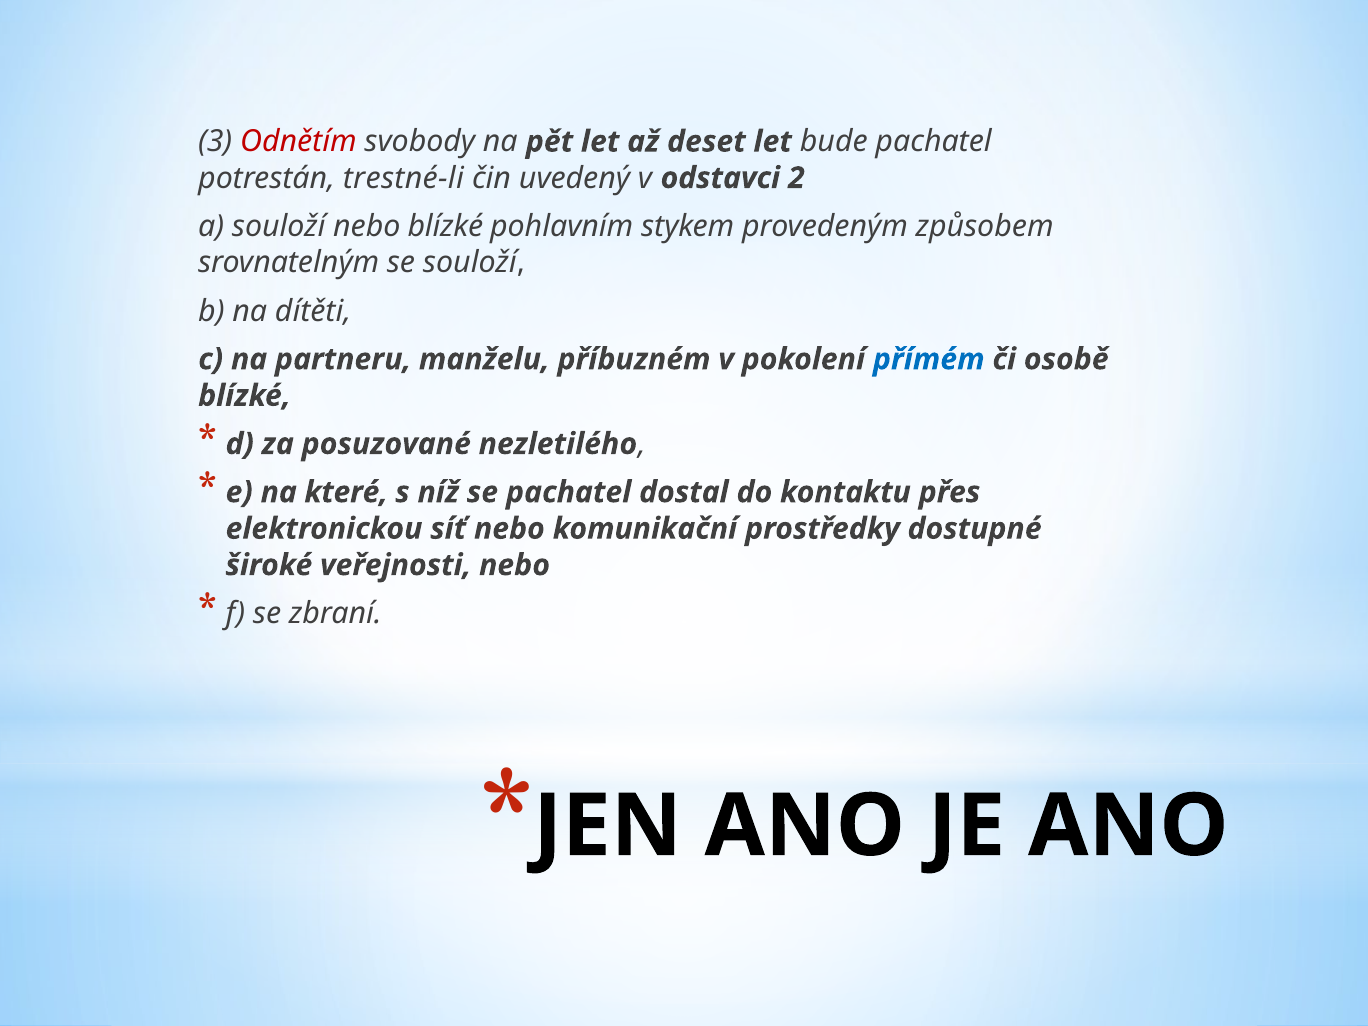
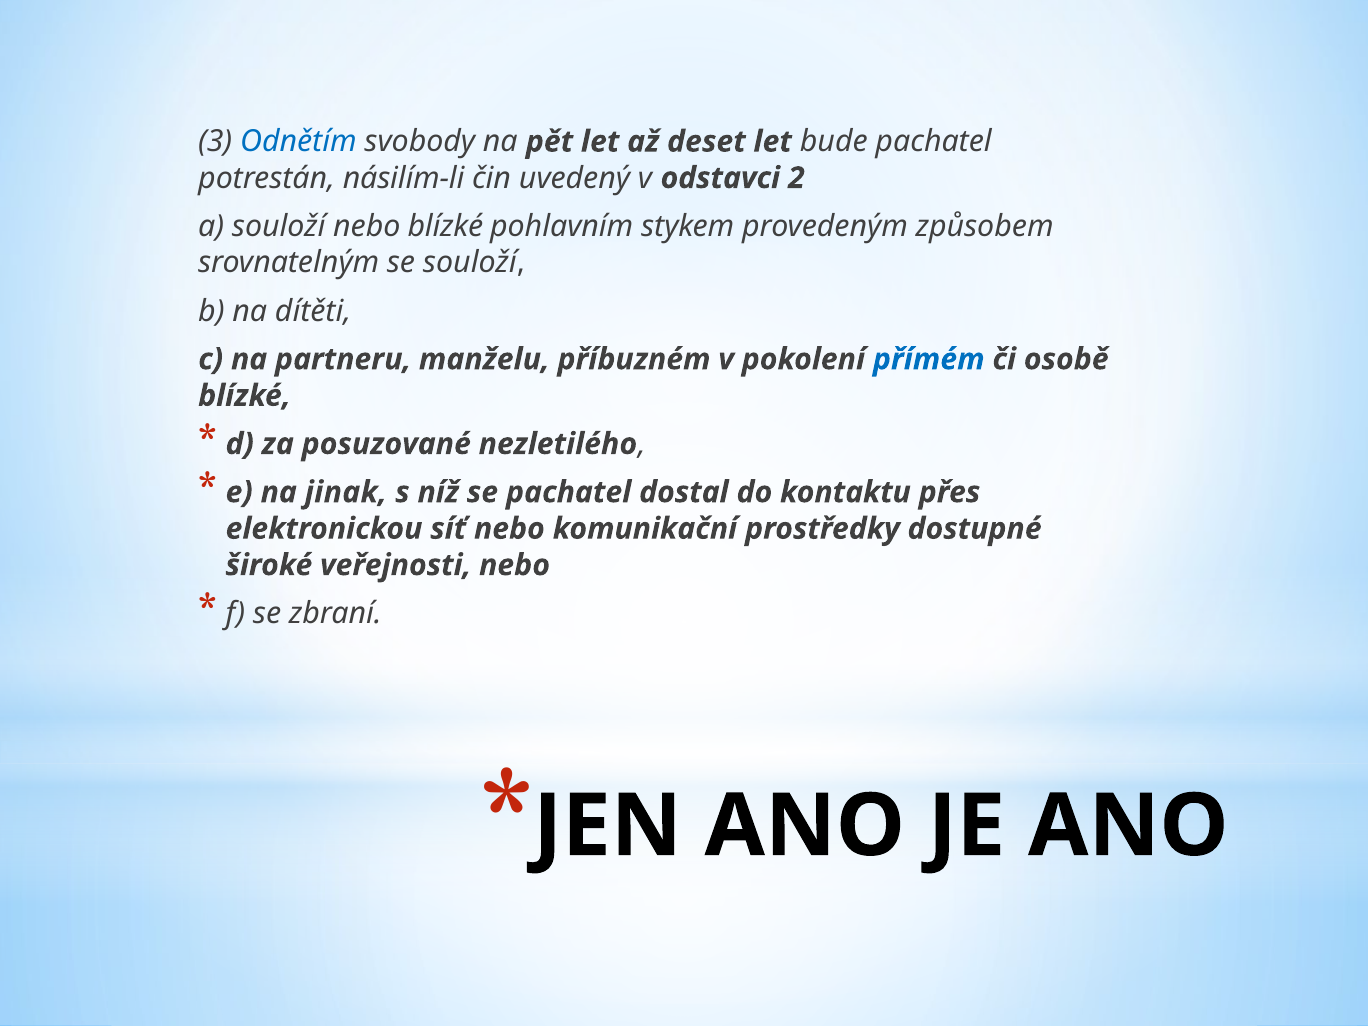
Odnětím colour: red -> blue (298, 142)
trestné-li: trestné-li -> násilím-li (404, 178)
které: které -> jinak (346, 492)
